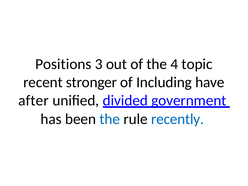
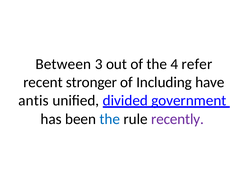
Positions: Positions -> Between (63, 64)
topic: topic -> refer (197, 64)
after: after -> antis (34, 100)
recently colour: blue -> purple (178, 119)
